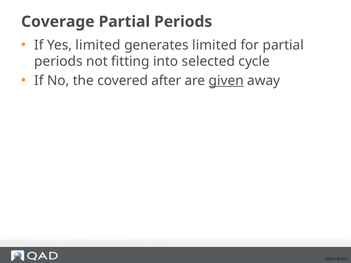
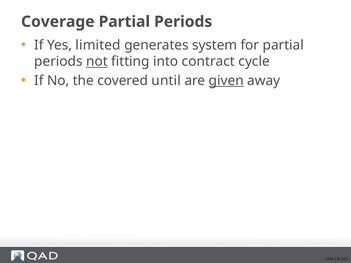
generates limited: limited -> system (215, 45)
not underline: none -> present (97, 62)
selected: selected -> contract (208, 62)
after: after -> until (166, 81)
